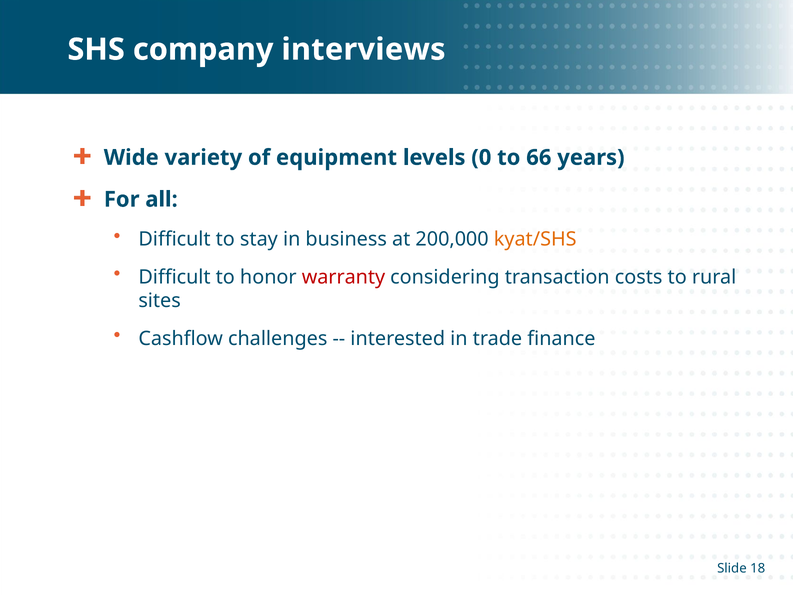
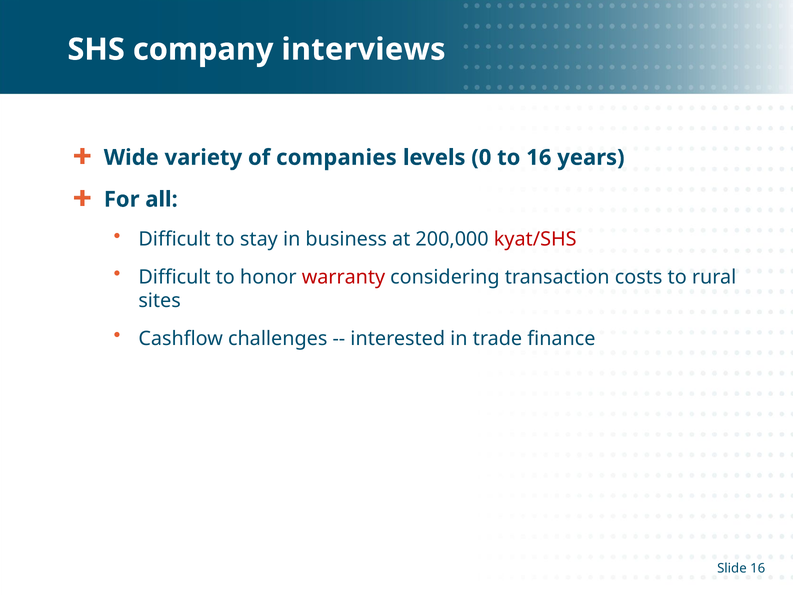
equipment: equipment -> companies (336, 158)
to 66: 66 -> 16 (539, 158)
kyat/SHS colour: orange -> red (535, 239)
18: 18 -> 16 (758, 568)
